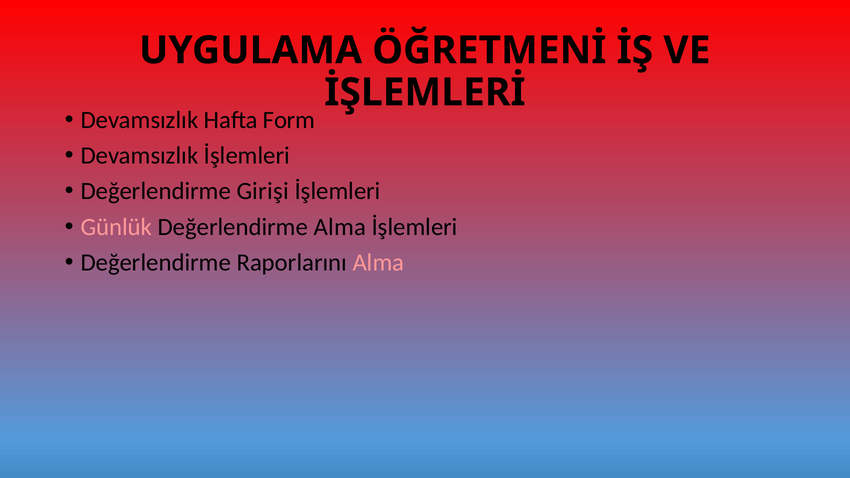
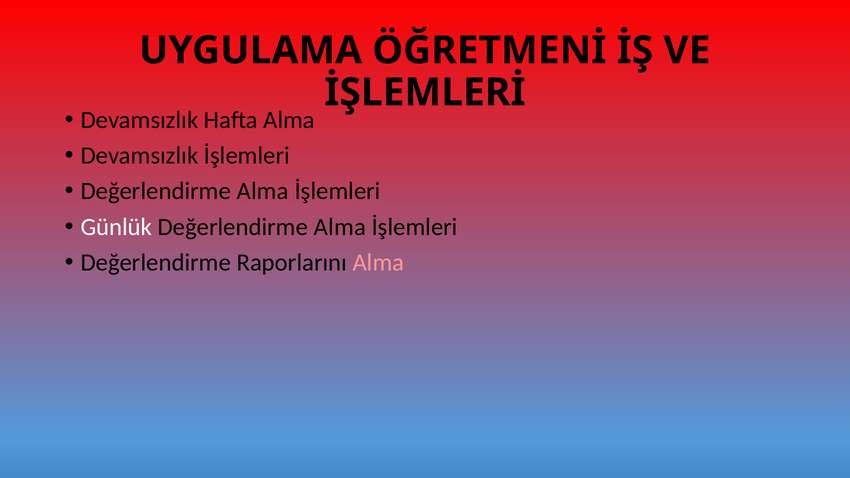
Hafta Form: Form -> Alma (289, 120)
Girişi: Girişi -> Alma (263, 191)
Günlük colour: pink -> white (116, 227)
